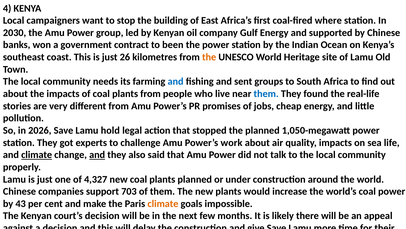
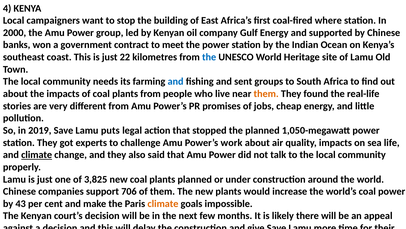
2030: 2030 -> 2000 (15, 33)
been: been -> meet (173, 45)
26: 26 -> 22 (125, 57)
the colour: orange -> blue (209, 57)
them colour: blue -> orange (266, 94)
2026: 2026 -> 2019 (40, 130)
hold: hold -> puts (110, 130)
and underline: present -> none (97, 154)
4,327: 4,327 -> 3,825 (96, 179)
703: 703 -> 706 (129, 191)
